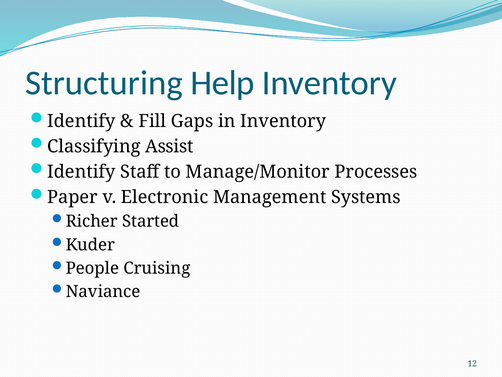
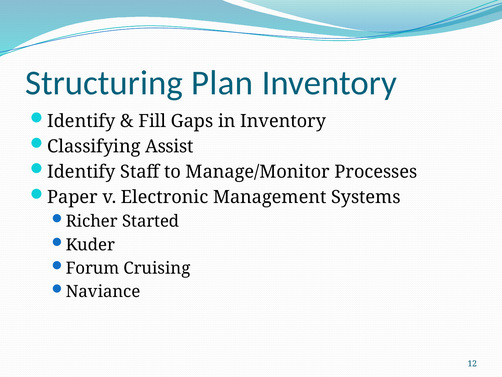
Help: Help -> Plan (222, 83)
People: People -> Forum (93, 268)
